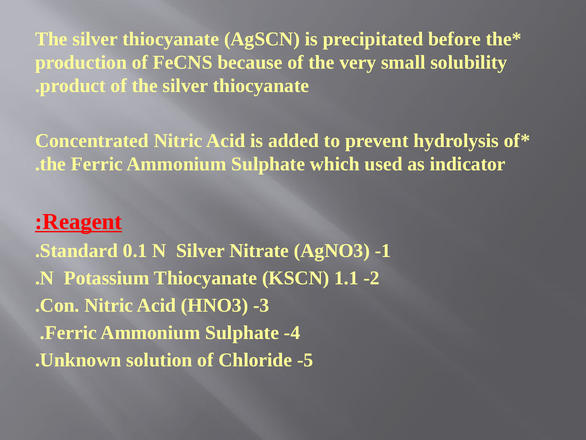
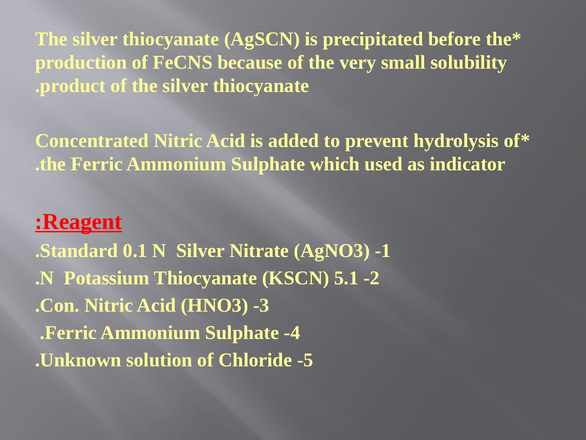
1.1: 1.1 -> 5.1 (346, 278)
